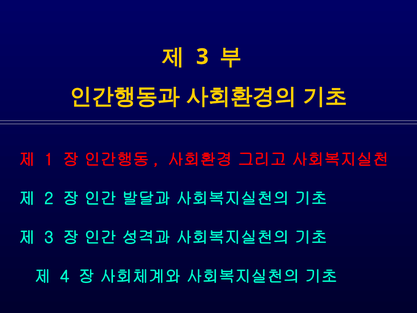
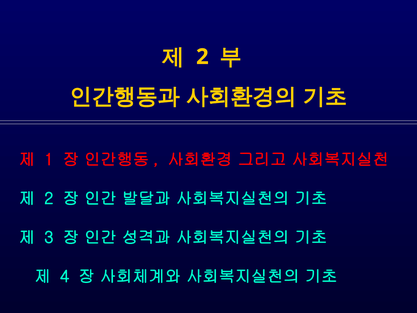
3: 3 -> 2 (202, 57)
